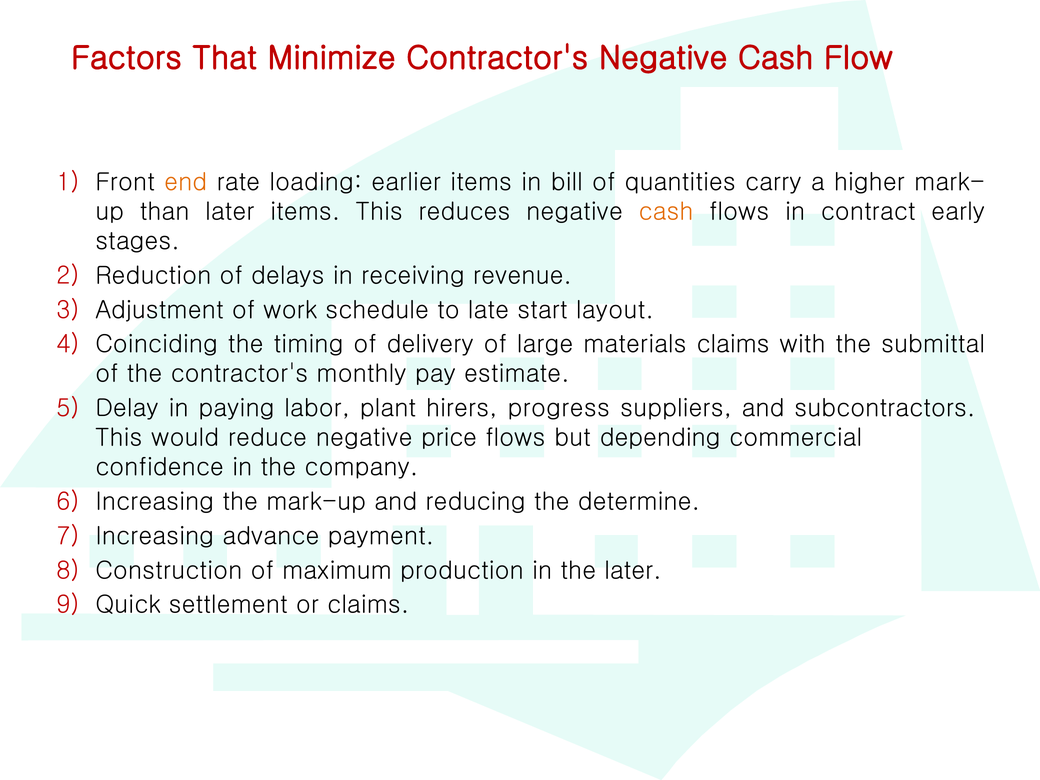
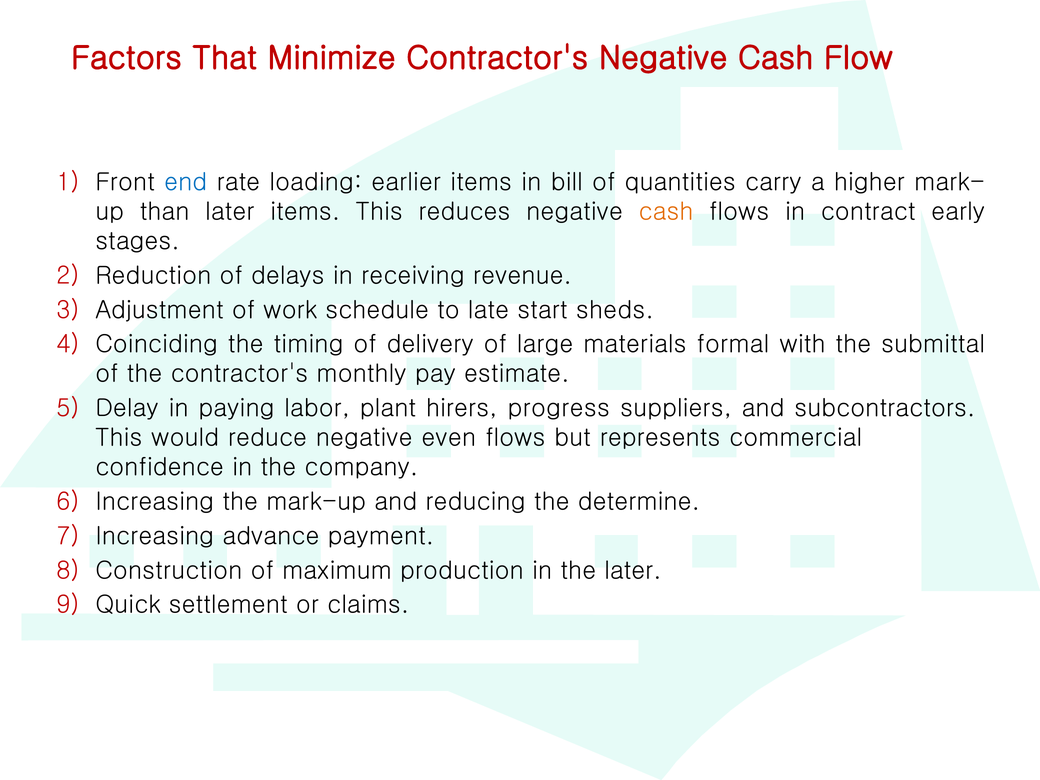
end colour: orange -> blue (186, 182)
layout: layout -> sheds (615, 310)
materials claims: claims -> formal (733, 344)
price: price -> even (449, 438)
depending: depending -> represents (660, 438)
